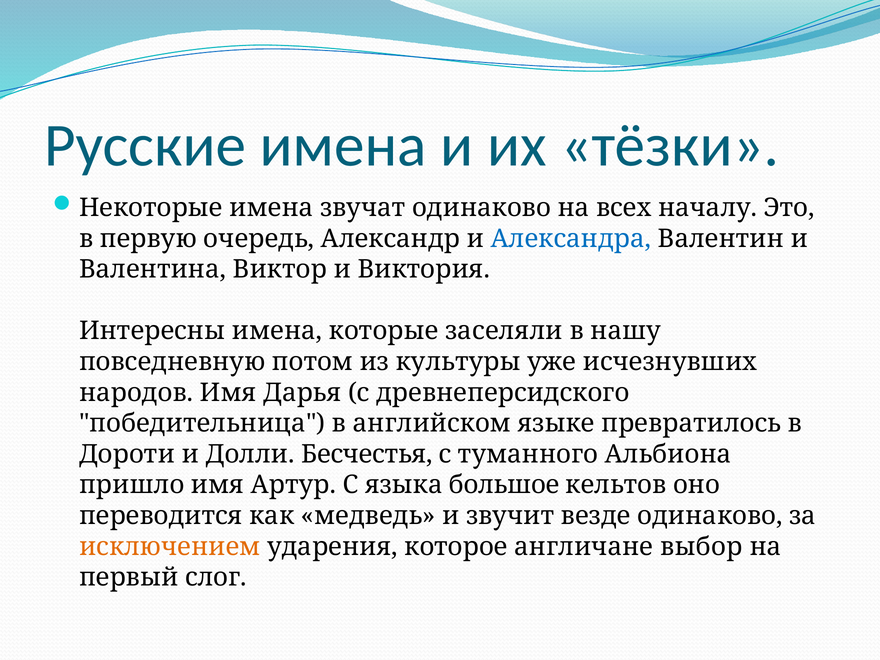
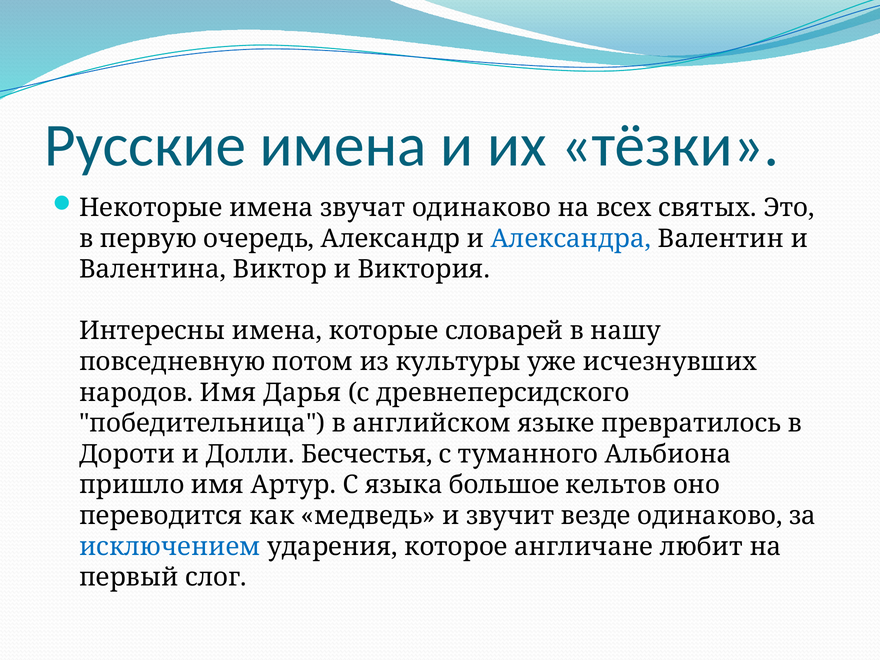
началу: началу -> святых (707, 208)
заселяли: заселяли -> словарей (504, 331)
исключением colour: orange -> blue (170, 547)
выбор: выбор -> любит (701, 547)
